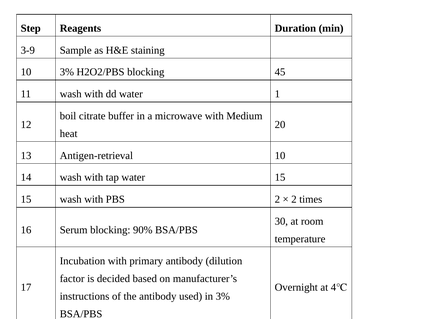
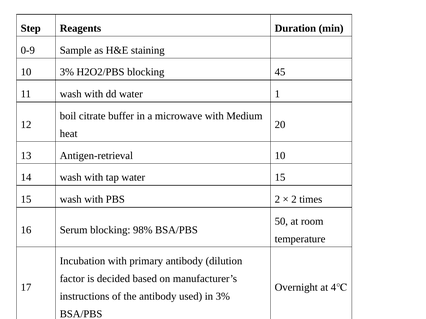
3-9: 3-9 -> 0-9 (28, 50)
30: 30 -> 50 (281, 222)
90%: 90% -> 98% (143, 231)
